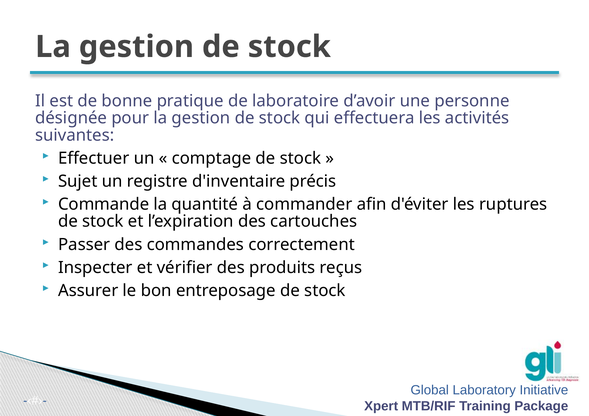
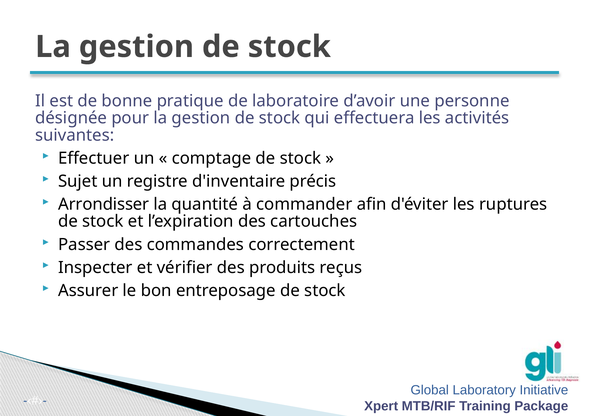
Commande: Commande -> Arrondisser (104, 204)
